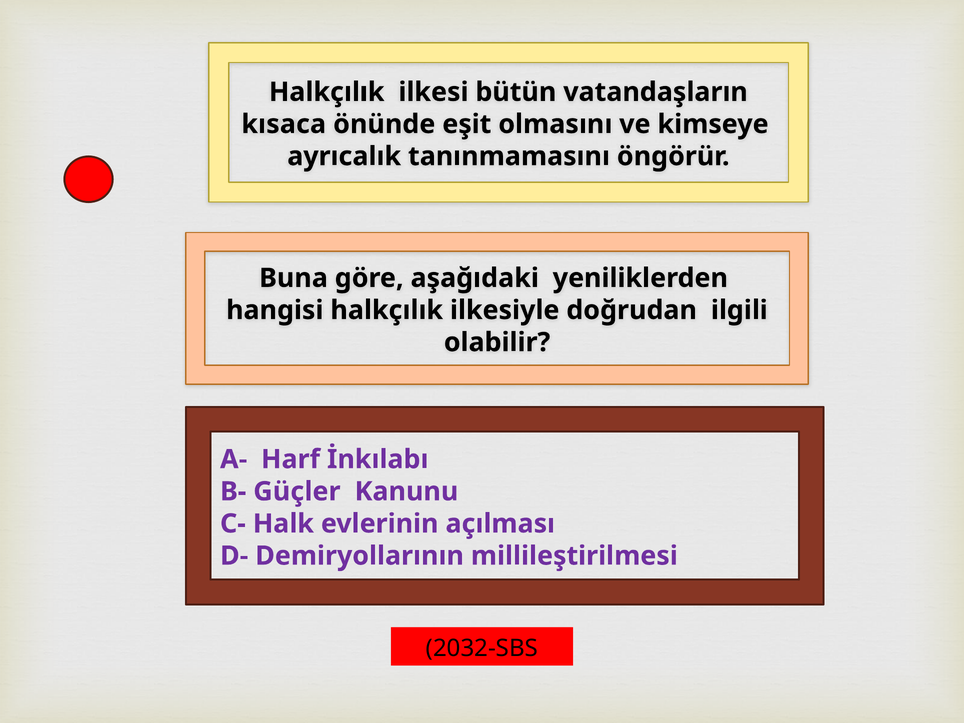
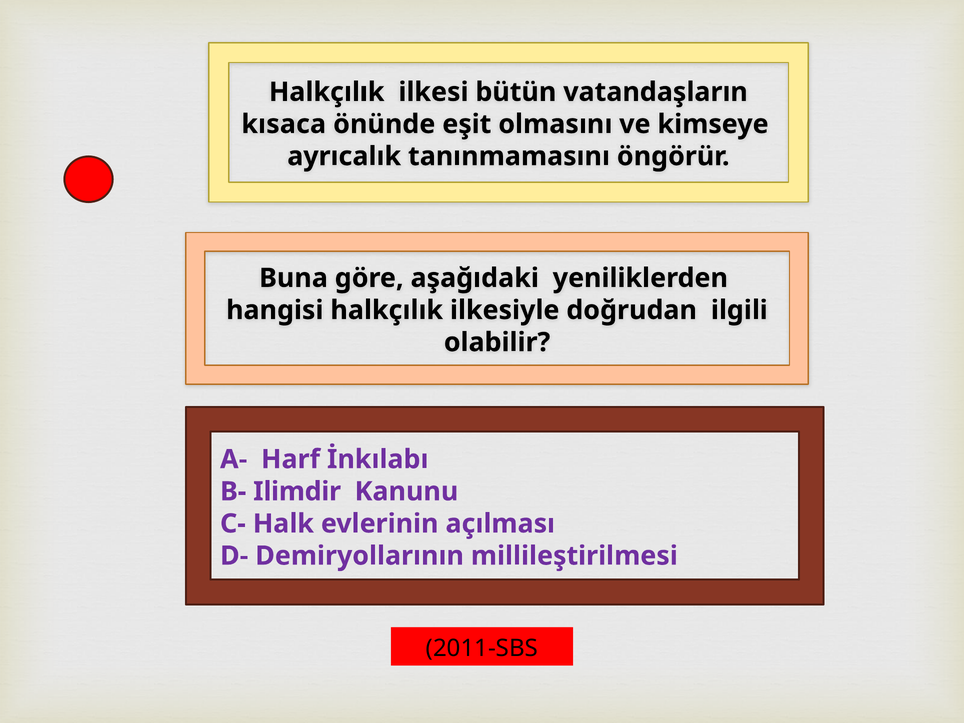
Güçler: Güçler -> Ilimdir (297, 492)
2032-SBS: 2032-SBS -> 2011-SBS (482, 648)
